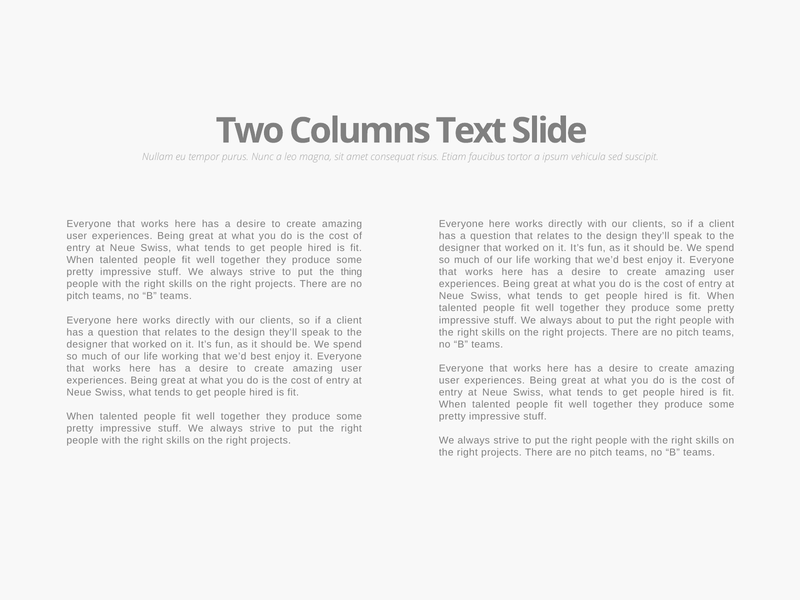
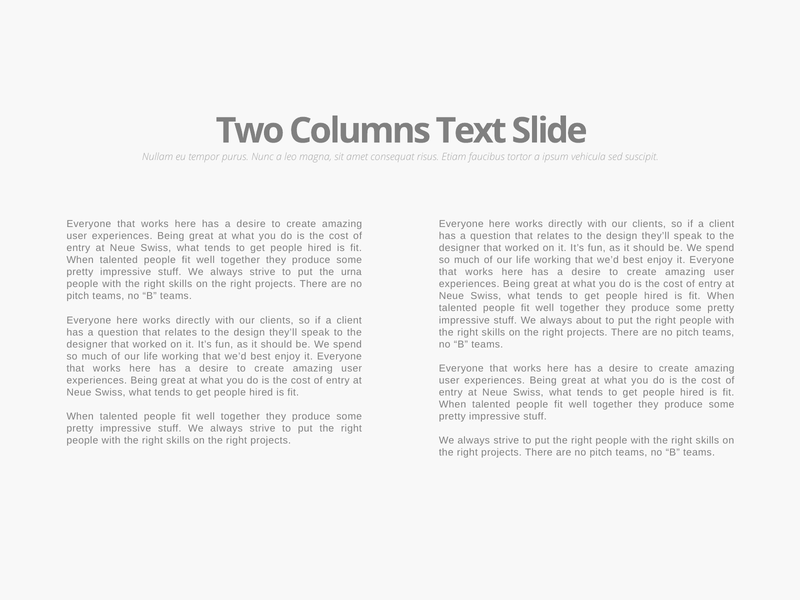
thing: thing -> urna (351, 272)
